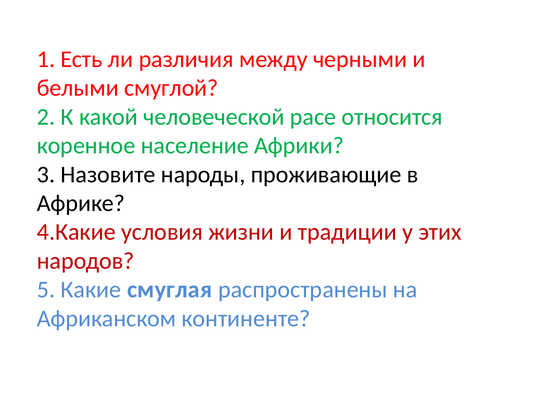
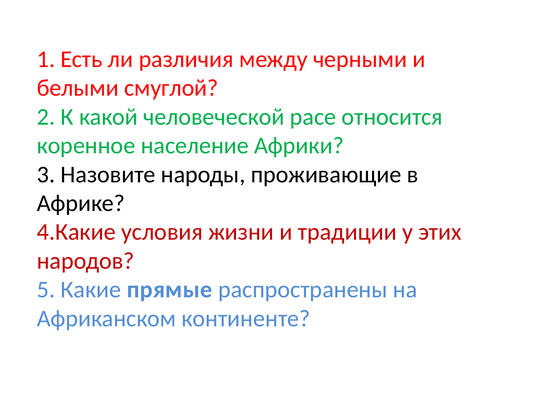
смуглая: смуглая -> прямые (169, 290)
